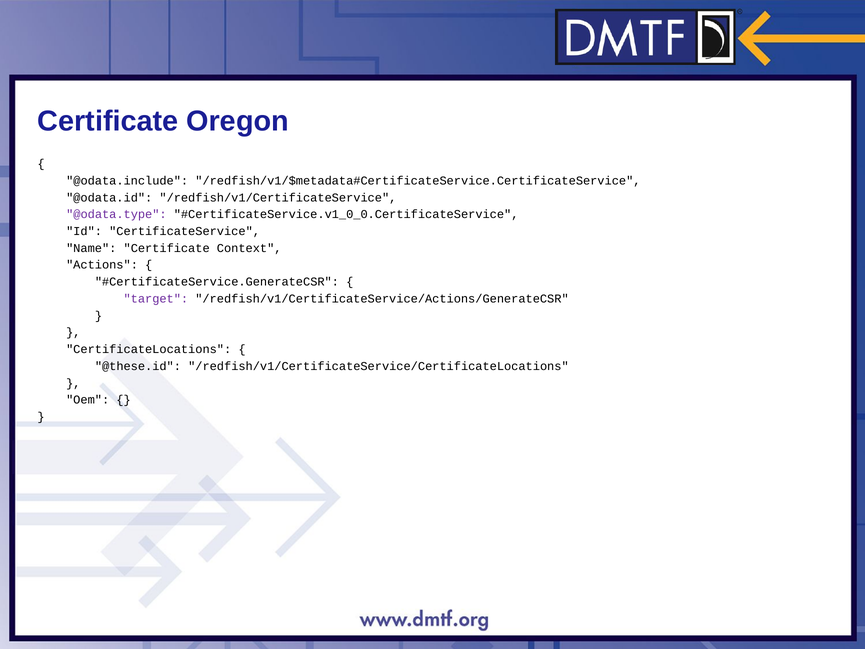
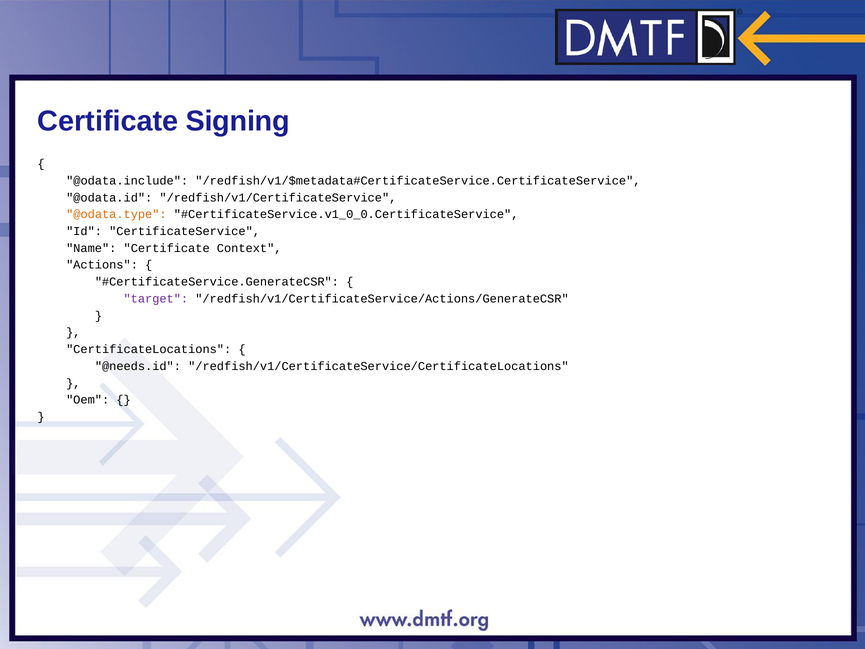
Oregon: Oregon -> Signing (238, 121)
@odata.type colour: purple -> orange (116, 214)
@these.id: @these.id -> @needs.id (138, 366)
